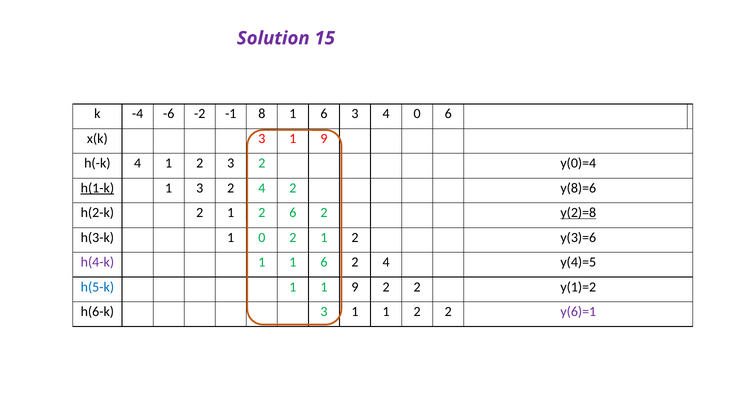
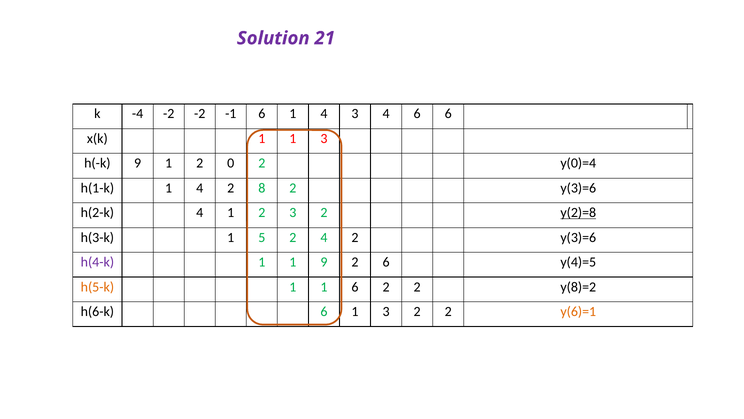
15: 15 -> 21 (325, 38)
-4 -6: -6 -> -2 (169, 114)
-1 8: 8 -> 6 (262, 114)
6: 6 -> 4 (324, 114)
4 0: 0 -> 6 (417, 114)
x(k 3: 3 -> 1 (262, 138)
9: 9 -> 3 (324, 138)
h(-k 4: 4 -> 9 (138, 163)
2 3: 3 -> 0 (231, 163)
h(1-k underline: present -> none (97, 188)
3: 3 -> 4 (200, 188)
4: 4 -> 8 (262, 188)
y(8)=6: y(8)=6 -> y(3)=6 (578, 188)
h(2-k 2: 2 -> 4 (200, 212)
2 6: 6 -> 3 (293, 212)
1 0: 0 -> 5 (262, 237)
1: 1 -> 4 (324, 237)
1 1 6: 6 -> 9 (324, 262)
4: 4 -> 6 (386, 262)
h(5-k colour: blue -> orange (97, 287)
1 1 9: 9 -> 6 (355, 287)
y(1)=2: y(1)=2 -> y(8)=2 (578, 287)
h(6-k 3: 3 -> 6 (324, 311)
1: 1 -> 3 (386, 311)
y(6)=1 colour: purple -> orange (578, 311)
